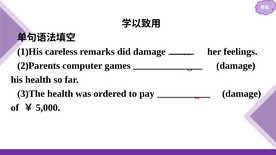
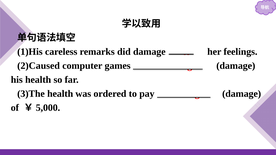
2)Parents: 2)Parents -> 2)Caused (39, 66)
